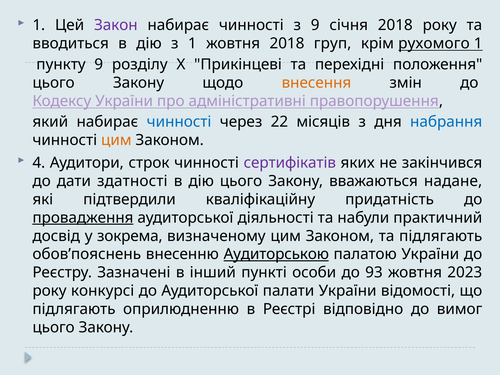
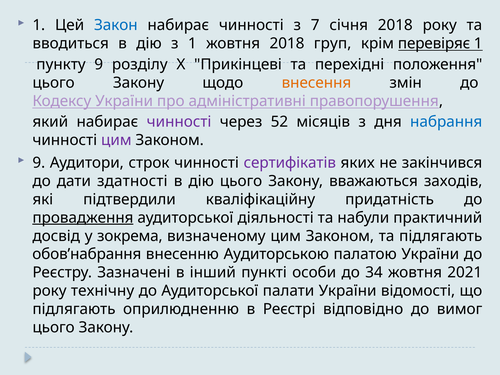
Закон colour: purple -> blue (116, 25)
з 9: 9 -> 7 (315, 25)
рухомого: рухомого -> перевіряє (434, 44)
чинності colour: blue -> purple (179, 122)
22: 22 -> 52 (279, 122)
цим colour: orange -> purple (116, 140)
4: 4 -> 9 (39, 163)
надане: надане -> заходів (453, 181)
обов’пояснень: обов’пояснень -> обов’набрання (87, 254)
Аудиторською underline: present -> none (276, 254)
93: 93 -> 34 (374, 273)
2023: 2023 -> 2021 (465, 273)
конкурсі: конкурсі -> технічну (103, 291)
